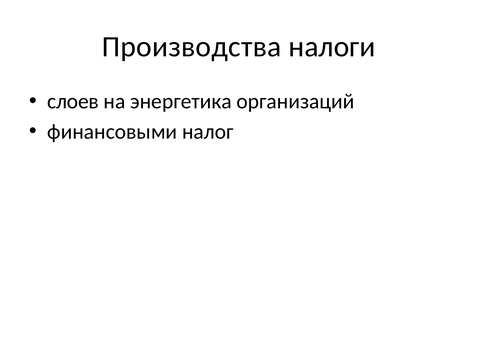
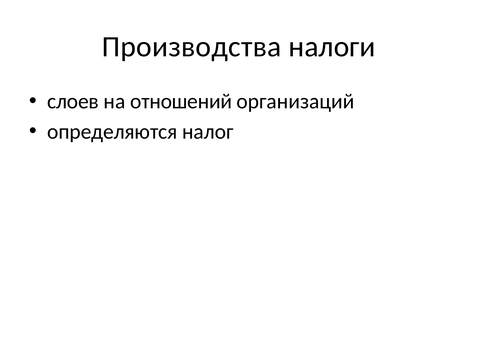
энергетика: энергетика -> отношений (181, 102)
финансовыми: финансовыми -> определяются (112, 132)
